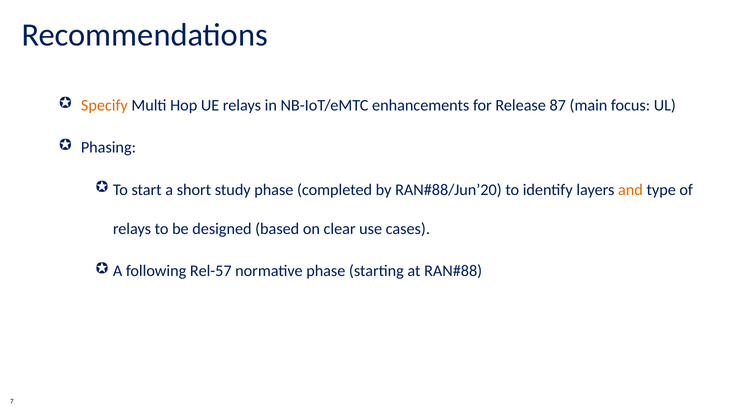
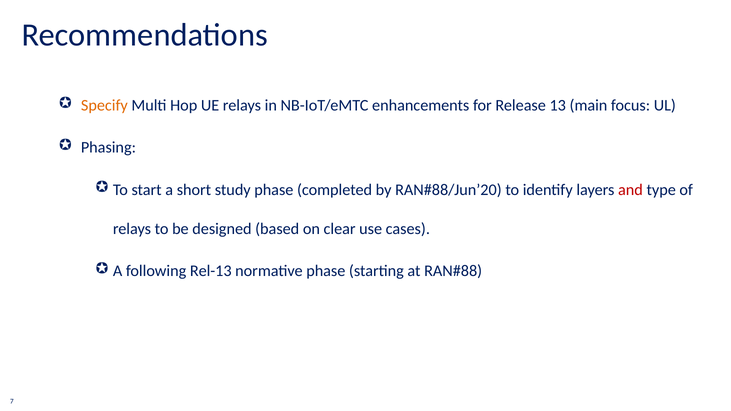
87: 87 -> 13 (558, 105)
and colour: orange -> red (630, 190)
Rel-57: Rel-57 -> Rel-13 (211, 271)
